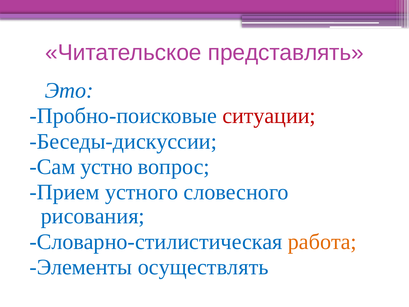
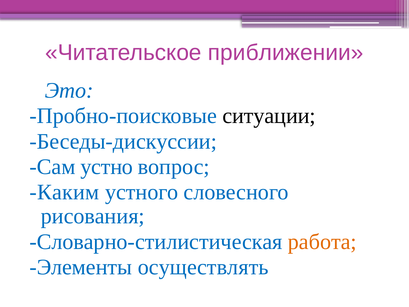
представлять: представлять -> приближении (286, 53)
ситуации colour: red -> black (269, 116)
Прием: Прием -> Каким (64, 192)
